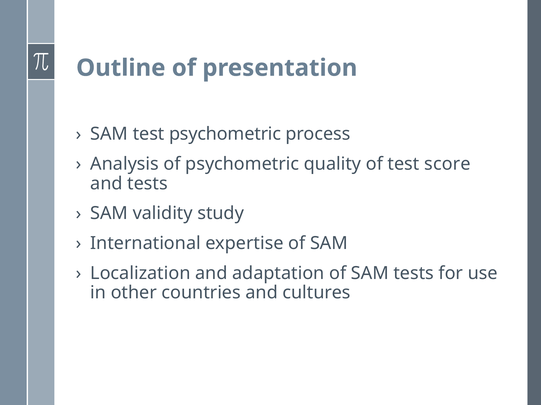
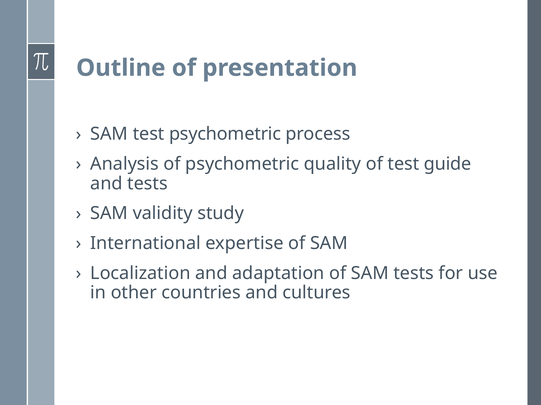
score: score -> guide (448, 164)
